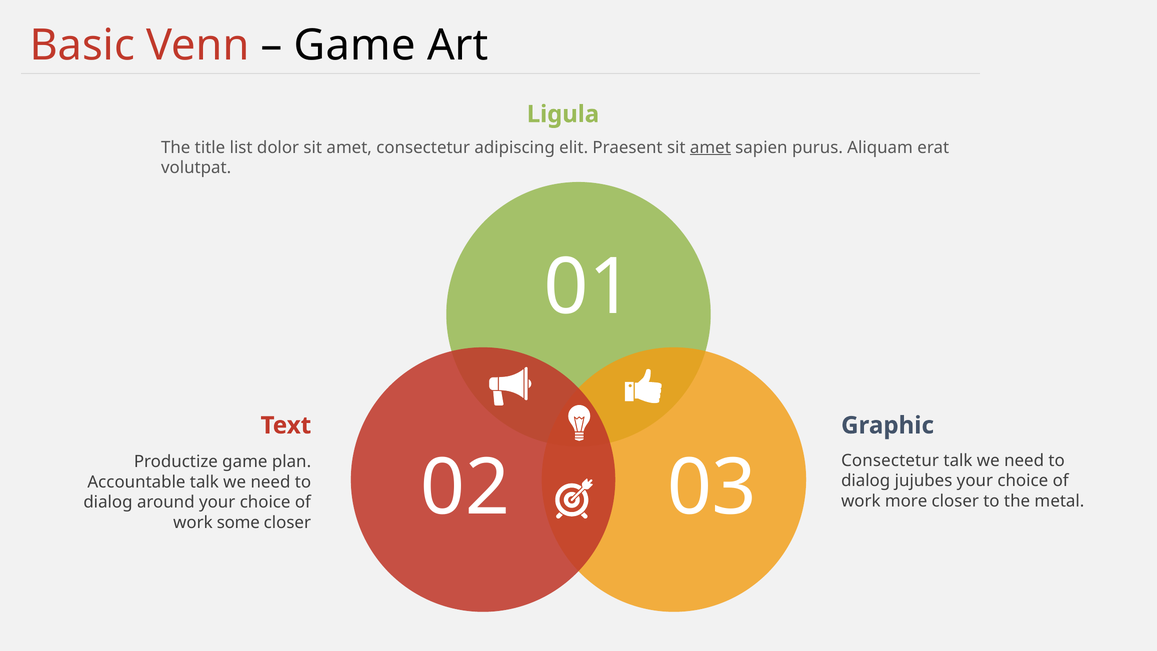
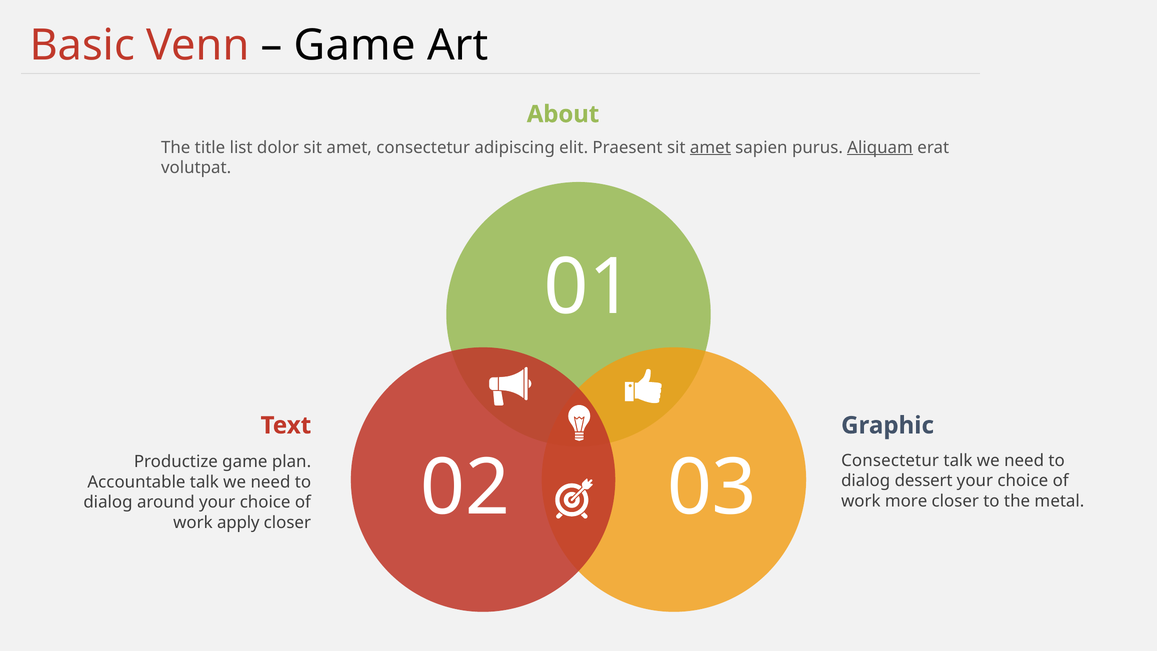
Ligula: Ligula -> About (563, 114)
Aliquam underline: none -> present (880, 147)
jujubes: jujubes -> dessert (924, 481)
some: some -> apply (238, 523)
